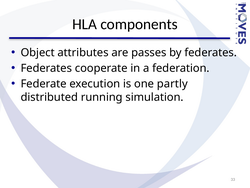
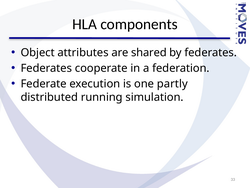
passes: passes -> shared (149, 52)
